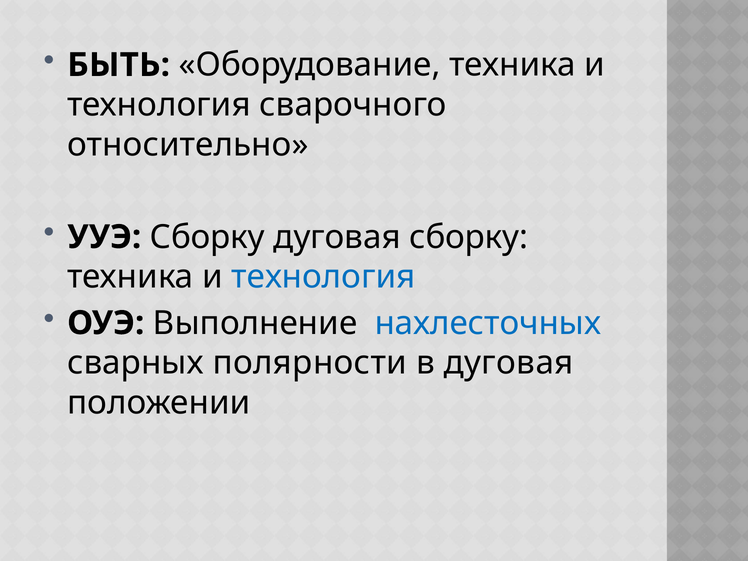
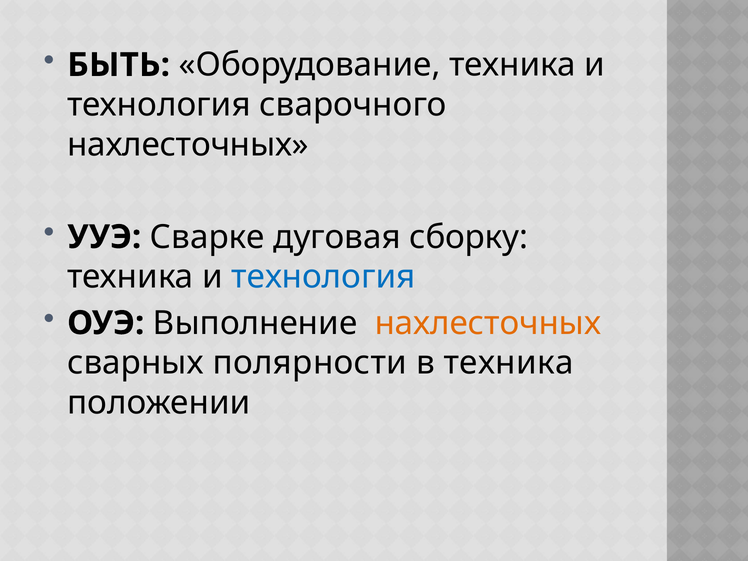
относительно: относительно -> нахлесточных (188, 145)
УУЭ Сборку: Сборку -> Сварке (207, 237)
нахлесточных colour: blue -> orange (488, 323)
в дуговая: дуговая -> техника (509, 363)
